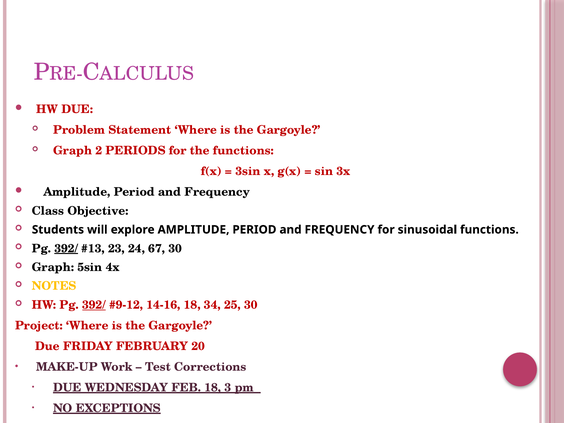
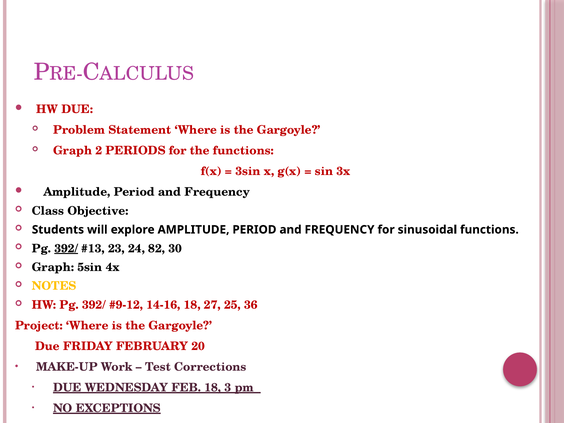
67: 67 -> 82 (157, 248)
392/ underline: present -> none (94, 305)
34: 34 -> 27 (212, 305)
25 30: 30 -> 36 (251, 305)
